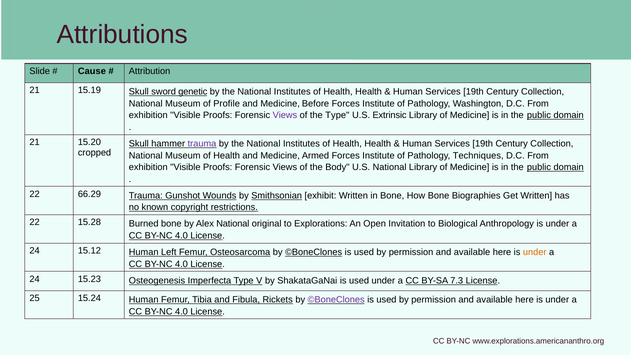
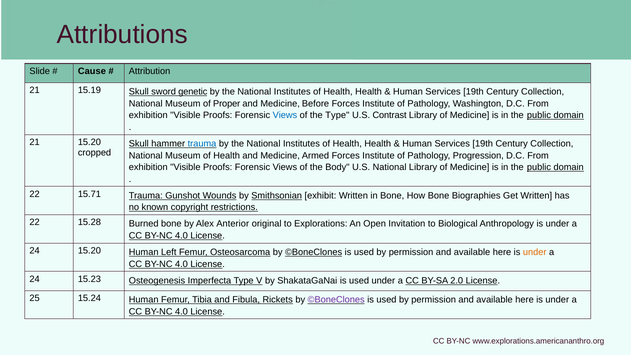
Profile: Profile -> Proper (227, 104)
Views colour: purple -> blue (285, 115)
Extrinsic: Extrinsic -> Contrast (390, 115)
trauma colour: purple -> blue (202, 144)
Techniques: Techniques -> Progression (478, 155)
66.29: 66.29 -> 15.71 (89, 194)
Alex National: National -> Anterior (233, 224)
24 15.12: 15.12 -> 15.20 (89, 251)
7.3: 7.3 -> 2.0 (457, 280)
